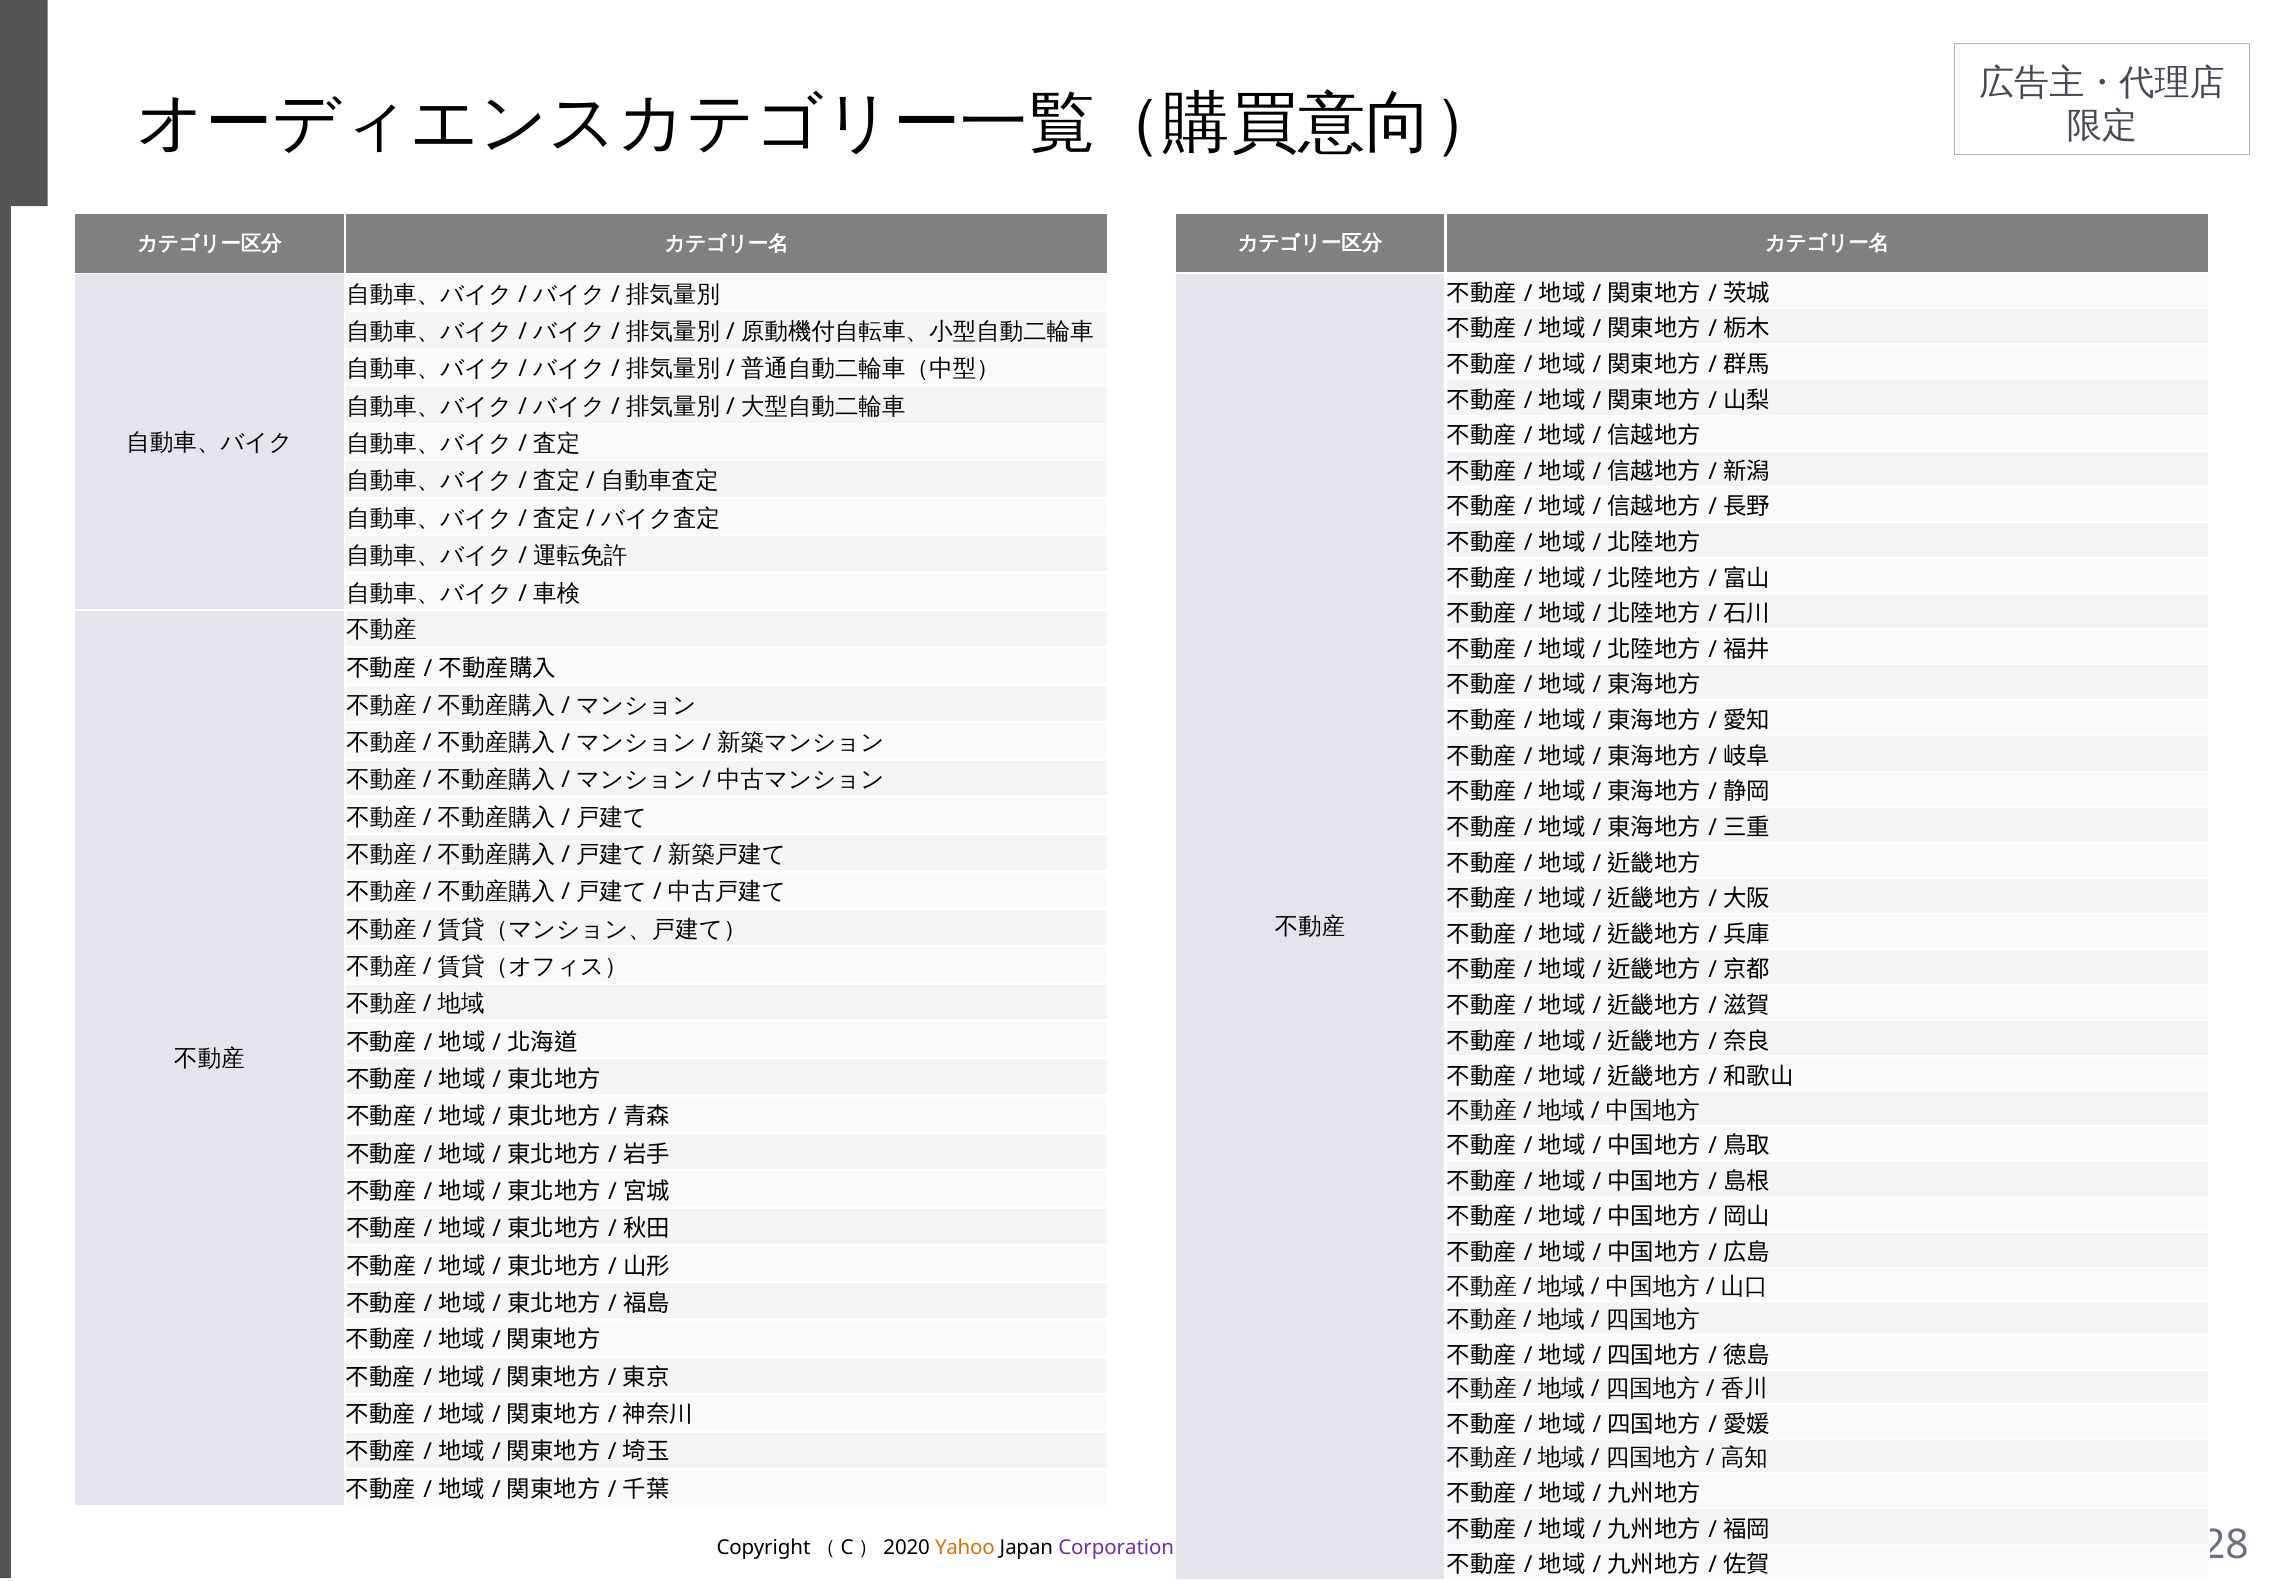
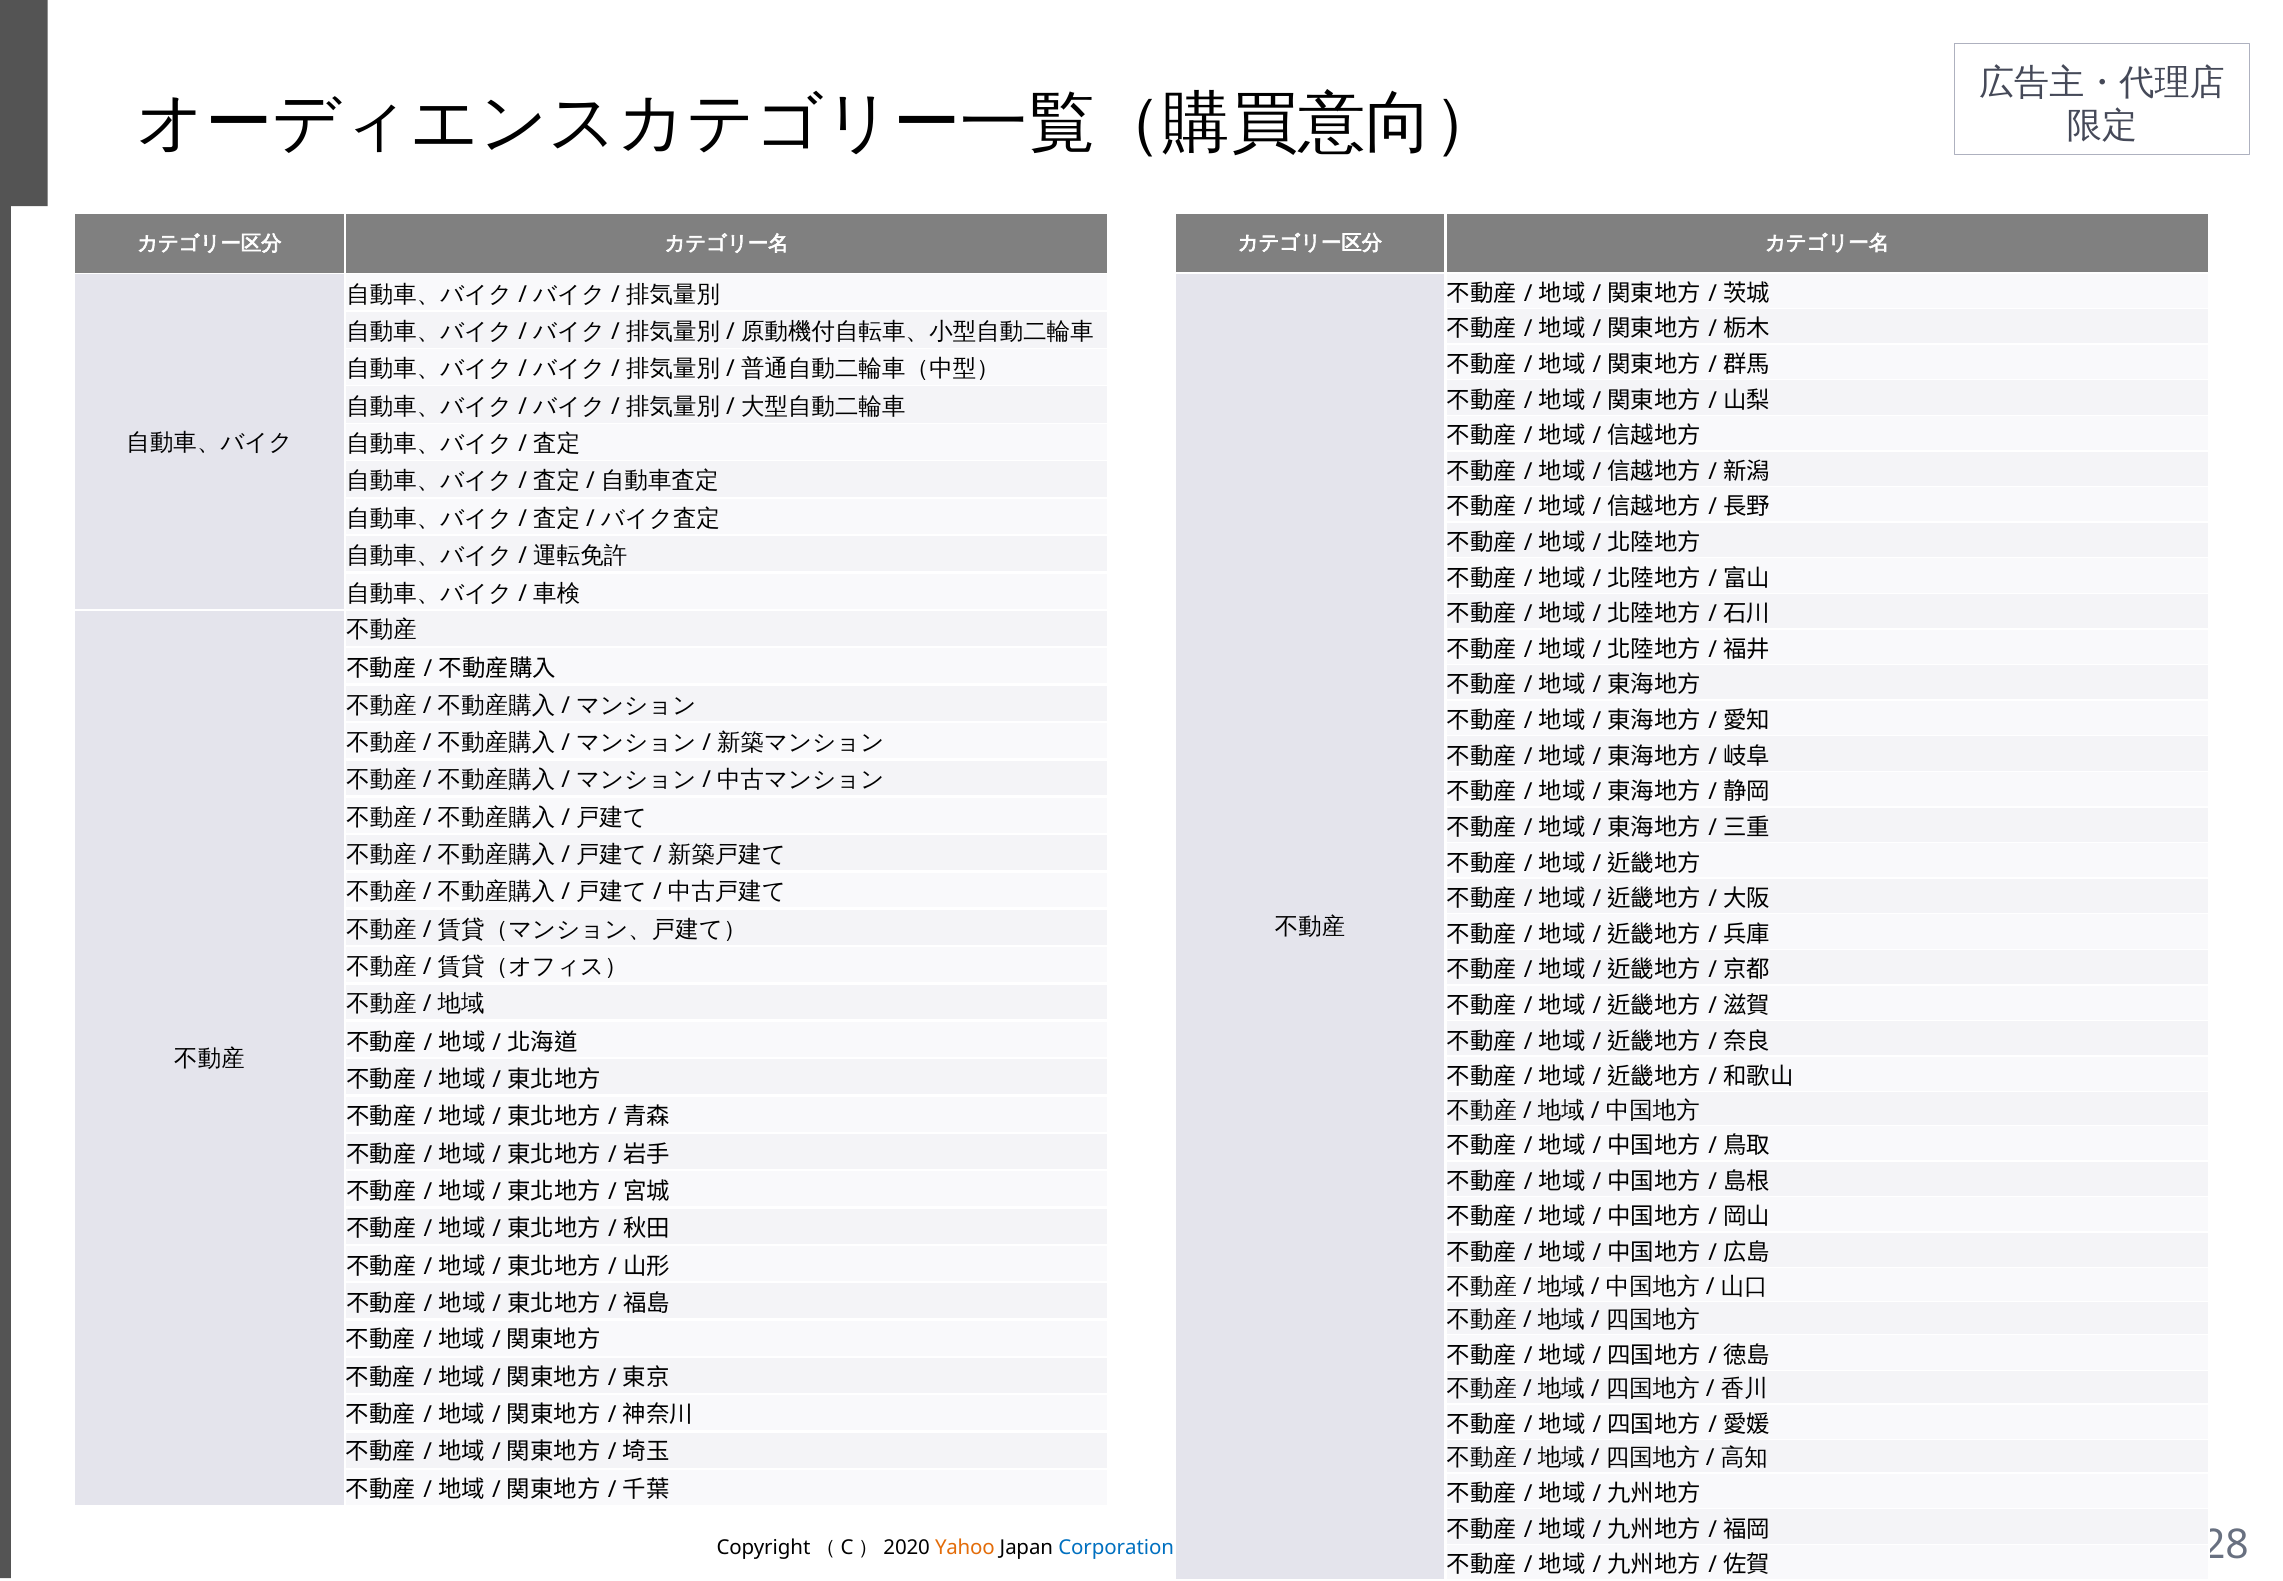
Corporation colour: purple -> blue (1119, 1547)
